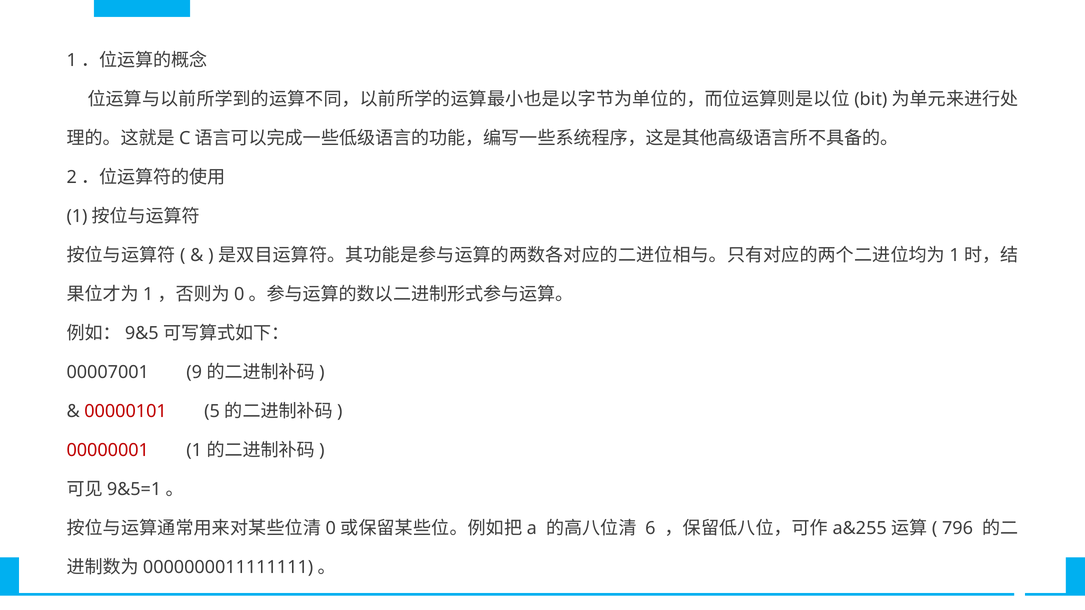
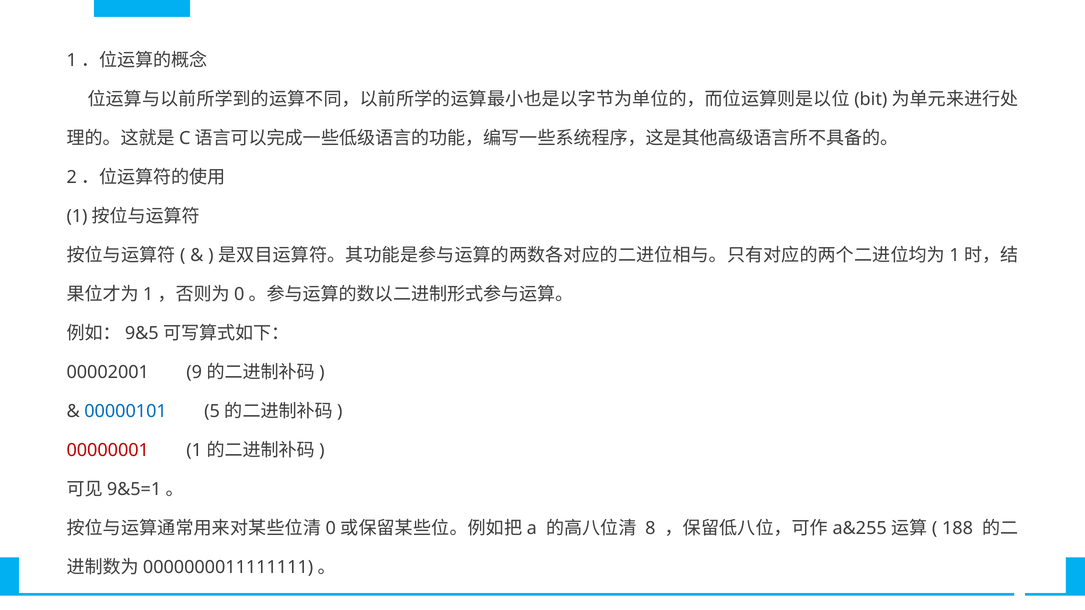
00007001: 00007001 -> 00002001 (108, 373)
00000101 colour: red -> blue (126, 412)
6: 6 -> 8 (650, 529)
796: 796 -> 188 (957, 529)
